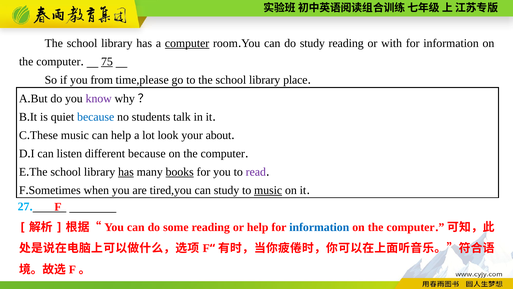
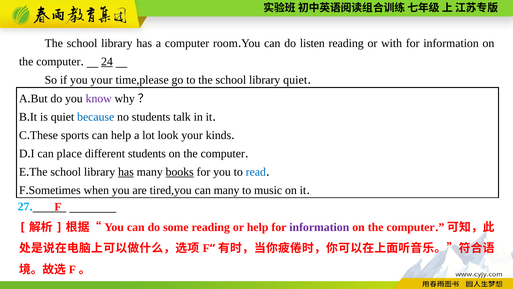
computer underline: present -> none (187, 43)
do study: study -> listen (312, 43)
75: 75 -> 24 (107, 62)
you from: from -> your (102, 80)
library place: place -> quiet (295, 80)
music: music -> sports (75, 135)
about: about -> kinds (218, 135)
listen: listen -> place (69, 153)
different because: because -> students (147, 153)
read colour: purple -> blue (256, 172)
can study: study -> many (227, 190)
music underline: present -> none (268, 190)
information colour: blue -> purple (319, 227)
